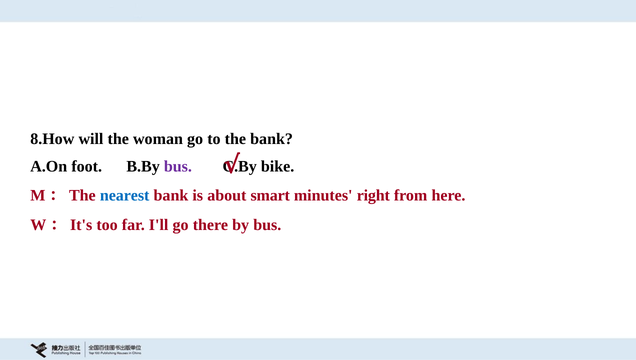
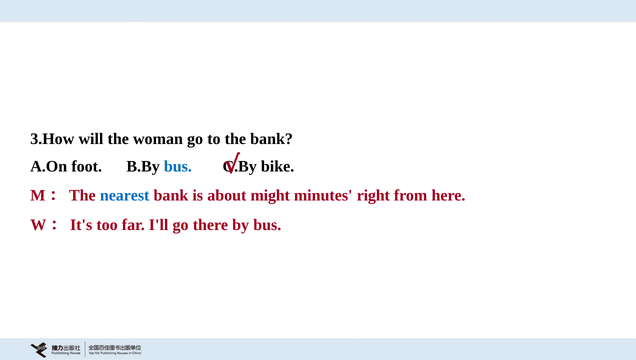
8.How: 8.How -> 3.How (52, 139)
bus colour: purple -> blue (178, 166)
smart: smart -> might (270, 195)
